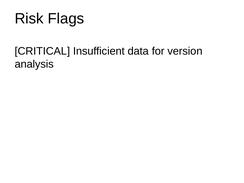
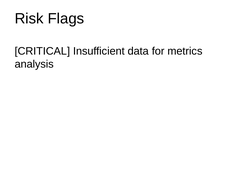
version: version -> metrics (185, 51)
